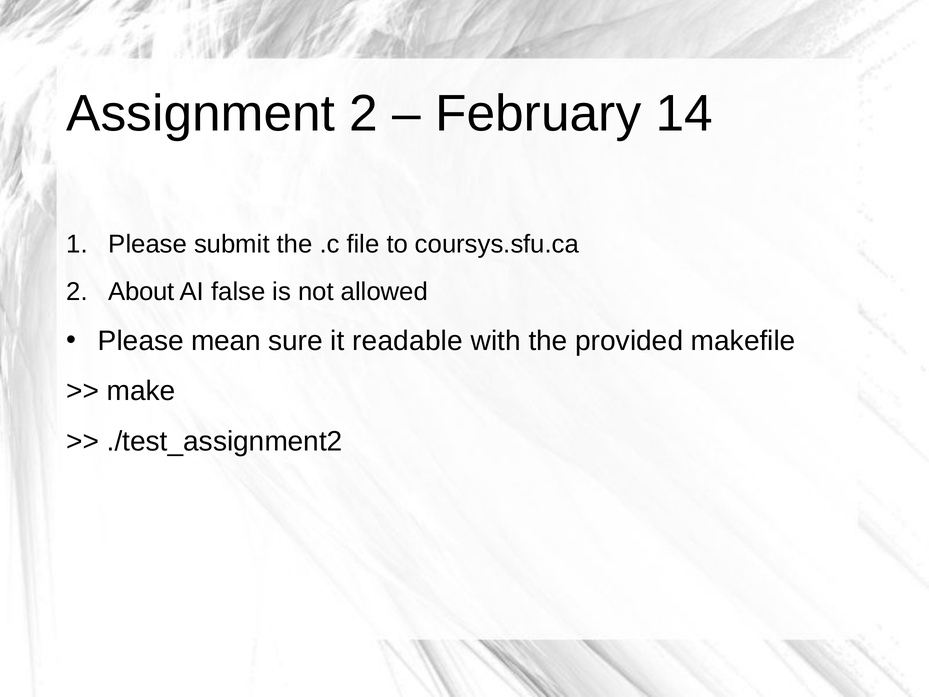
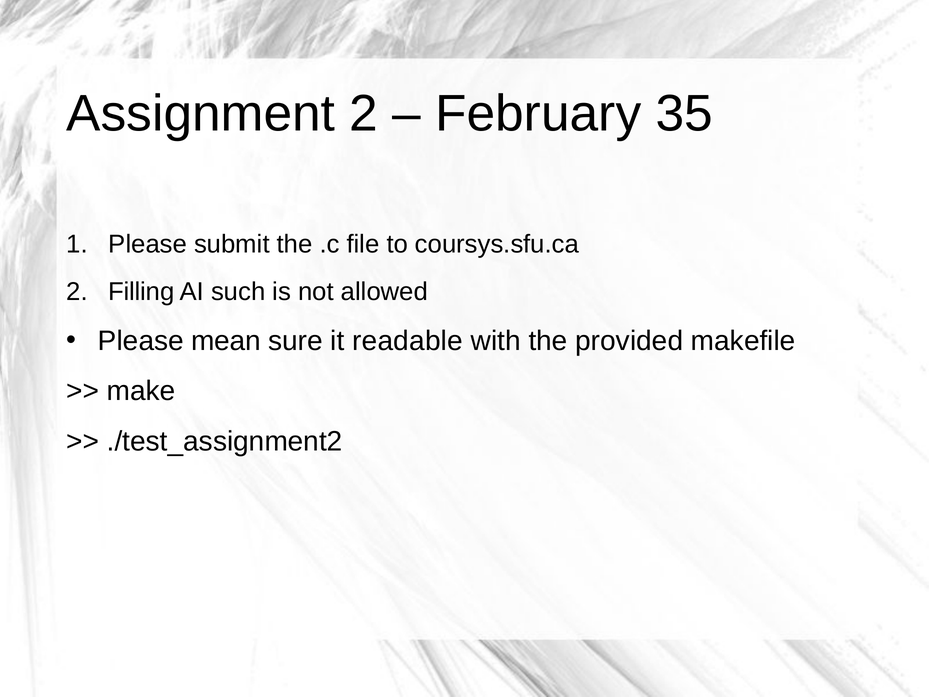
14: 14 -> 35 (684, 114)
About: About -> Filling (141, 292)
false: false -> such (238, 292)
